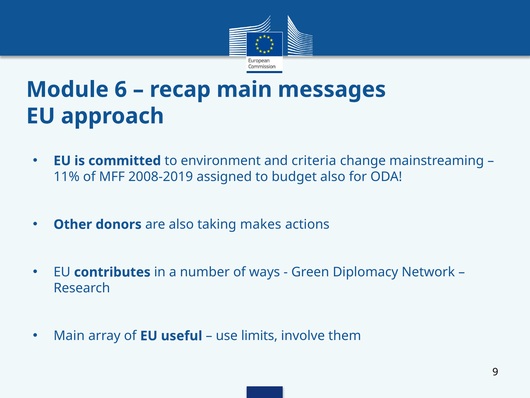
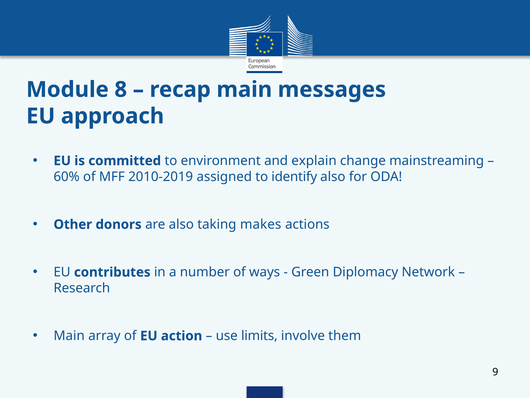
6: 6 -> 8 (121, 89)
criteria: criteria -> explain (314, 161)
11%: 11% -> 60% (67, 176)
2008-2019: 2008-2019 -> 2010-2019 (161, 176)
budget: budget -> identify (294, 176)
useful: useful -> action (182, 335)
